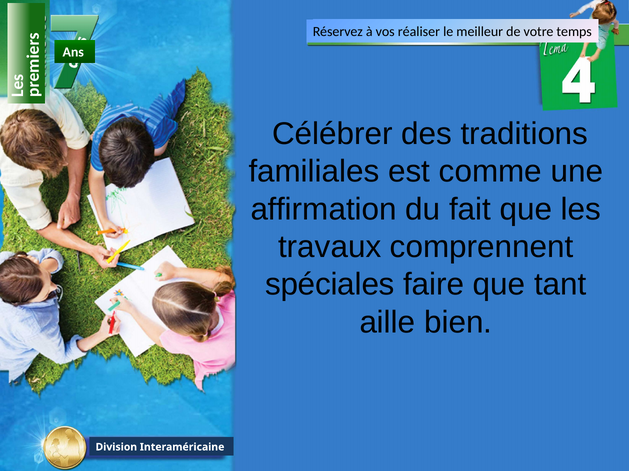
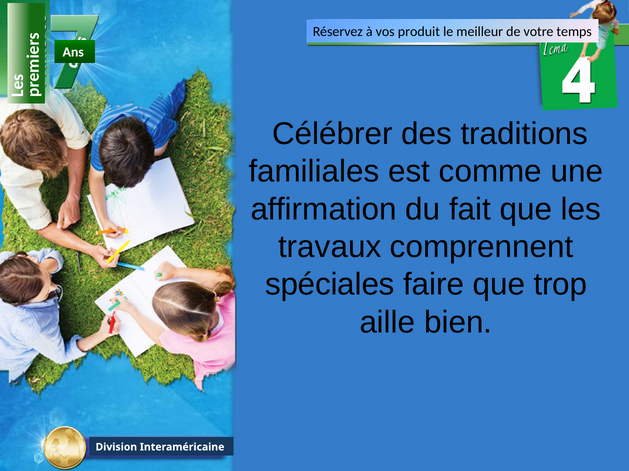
réaliser: réaliser -> produit (419, 32)
tant: tant -> trop (560, 285)
